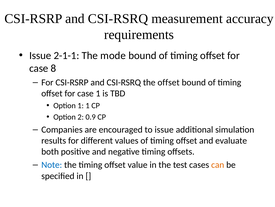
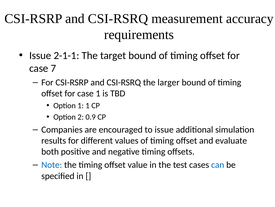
mode: mode -> target (113, 55)
8: 8 -> 7 (53, 68)
the offset: offset -> larger (169, 82)
can colour: orange -> blue (218, 164)
